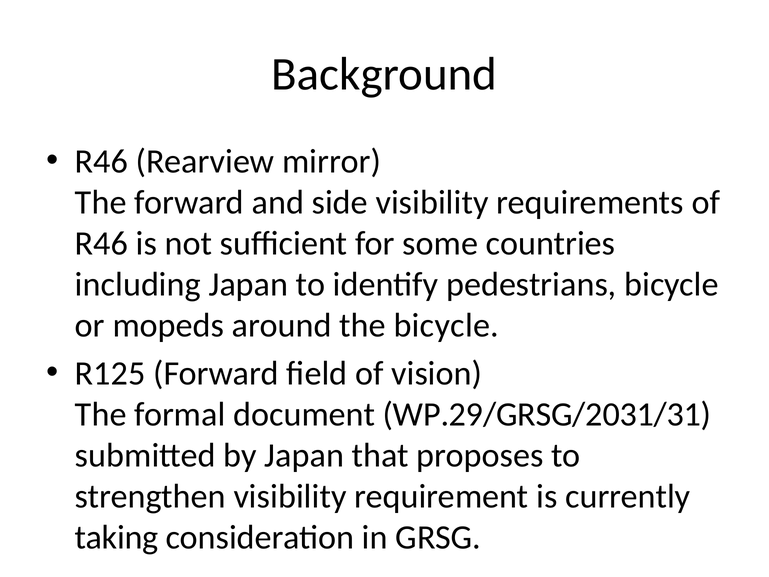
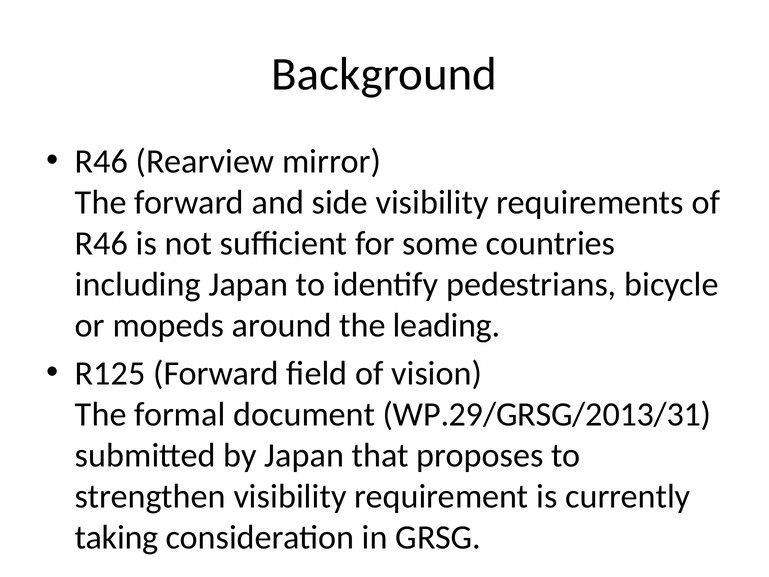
the bicycle: bicycle -> leading (447, 325)
WP.29/GRSG/2031/31: WP.29/GRSG/2031/31 -> WP.29/GRSG/2013/31 (547, 414)
